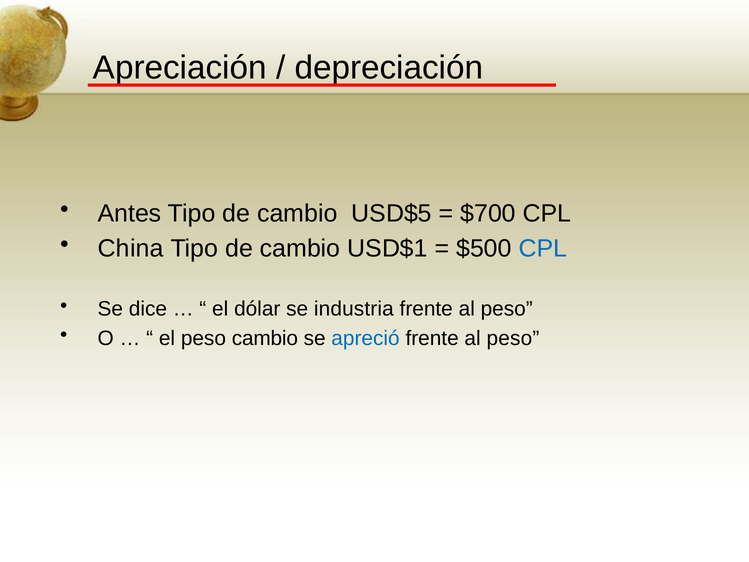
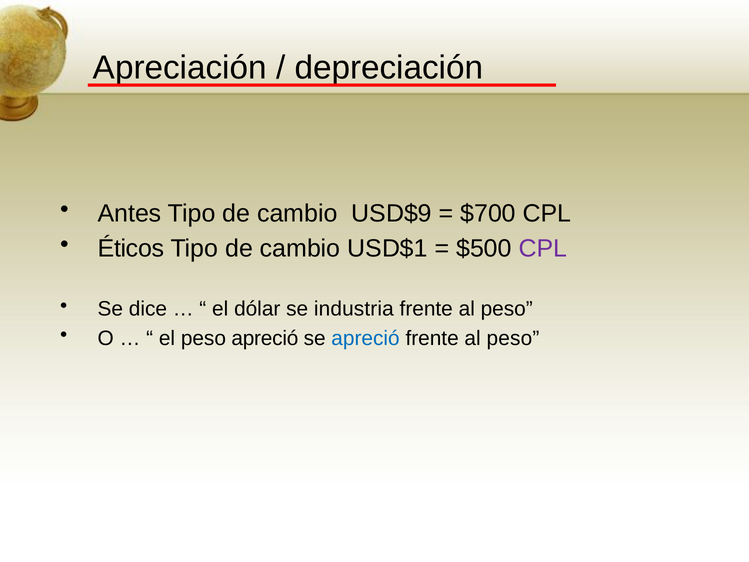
USD$5: USD$5 -> USD$9 (392, 214)
China: China -> Éticos (131, 249)
CPL colour: blue -> purple (543, 249)
peso cambio: cambio -> apreció (265, 338)
